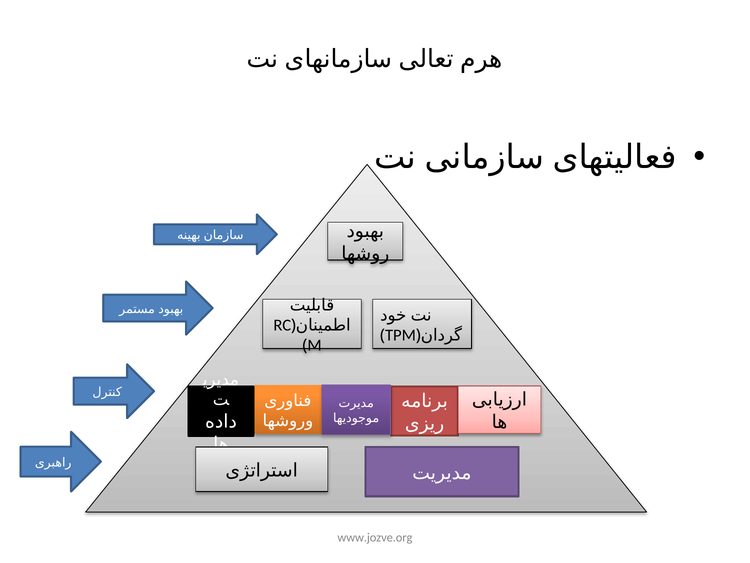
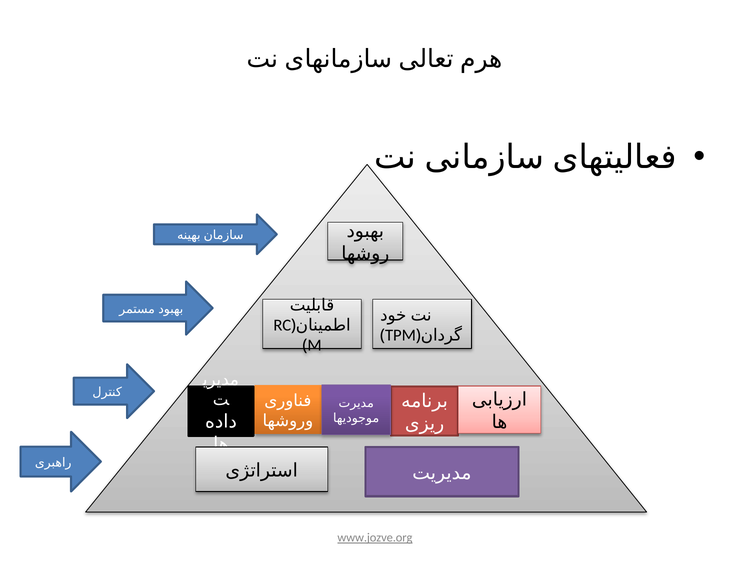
www.jozve.org underline: none -> present (375, 537)
